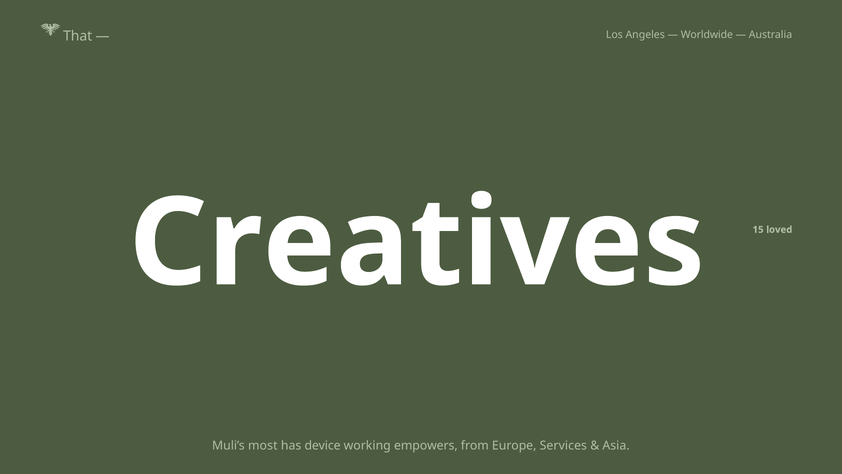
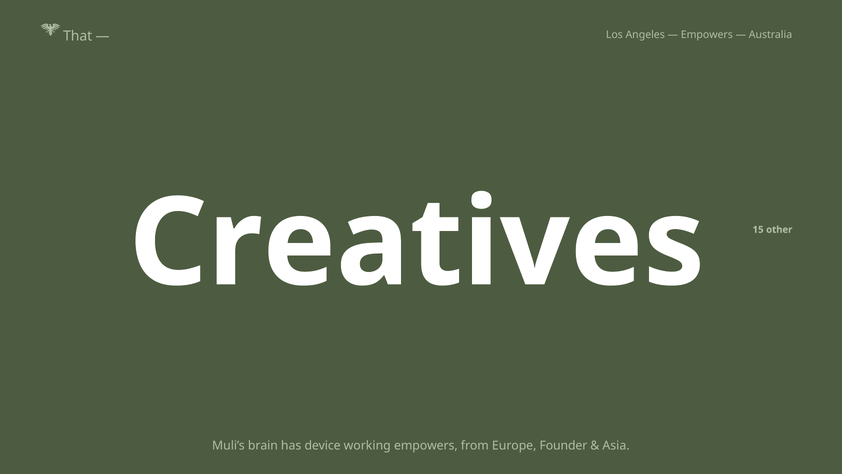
Worldwide: Worldwide -> Empowers (707, 35)
loved: loved -> other (779, 229)
most: most -> brain (263, 445)
Services: Services -> Founder (563, 445)
